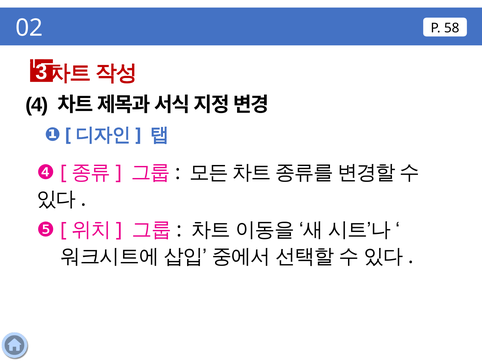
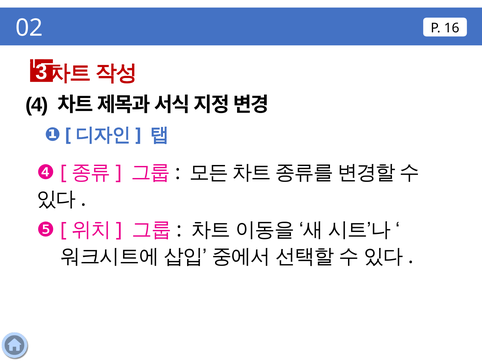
58: 58 -> 16 (452, 28)
